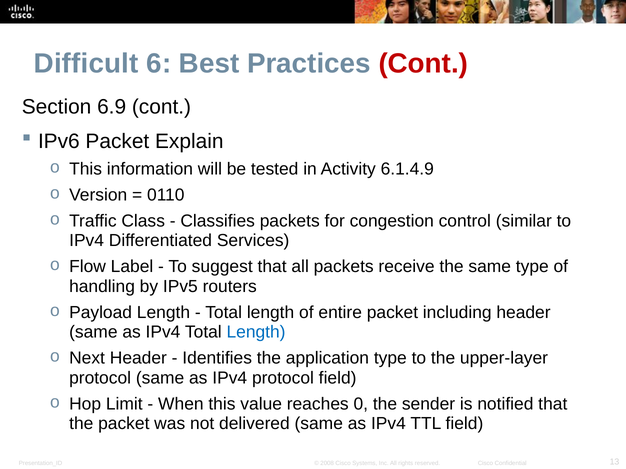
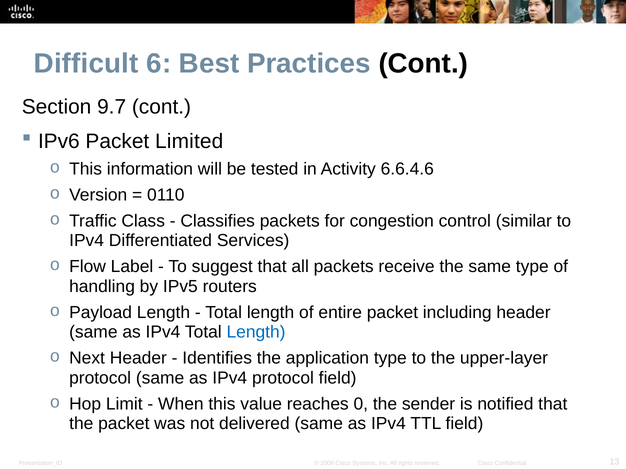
Cont colour: red -> black (423, 64)
6.9: 6.9 -> 9.7 (112, 107)
Explain: Explain -> Limited (189, 141)
6.1.4.9: 6.1.4.9 -> 6.6.4.6 (407, 169)
